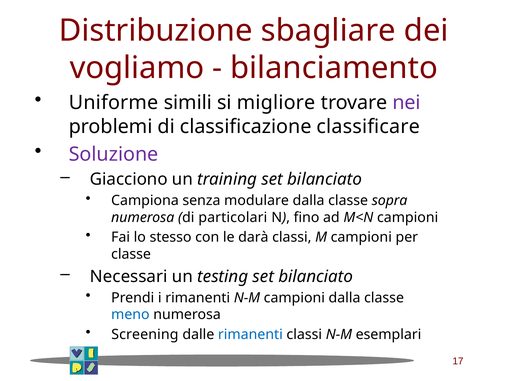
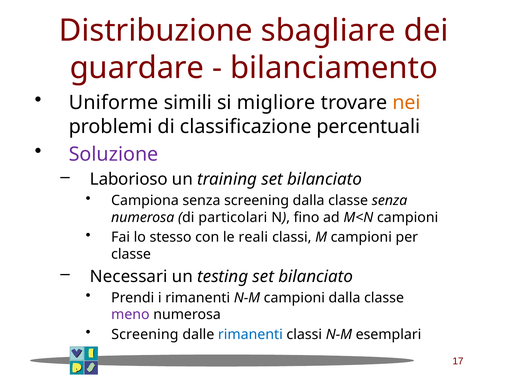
vogliamo: vogliamo -> guardare (137, 68)
nei colour: purple -> orange (407, 103)
classificare: classificare -> percentuali (368, 126)
Giacciono: Giacciono -> Laborioso (129, 179)
senza modulare: modulare -> screening (257, 201)
classe sopra: sopra -> senza (390, 201)
darà: darà -> reali (253, 237)
meno colour: blue -> purple (130, 315)
